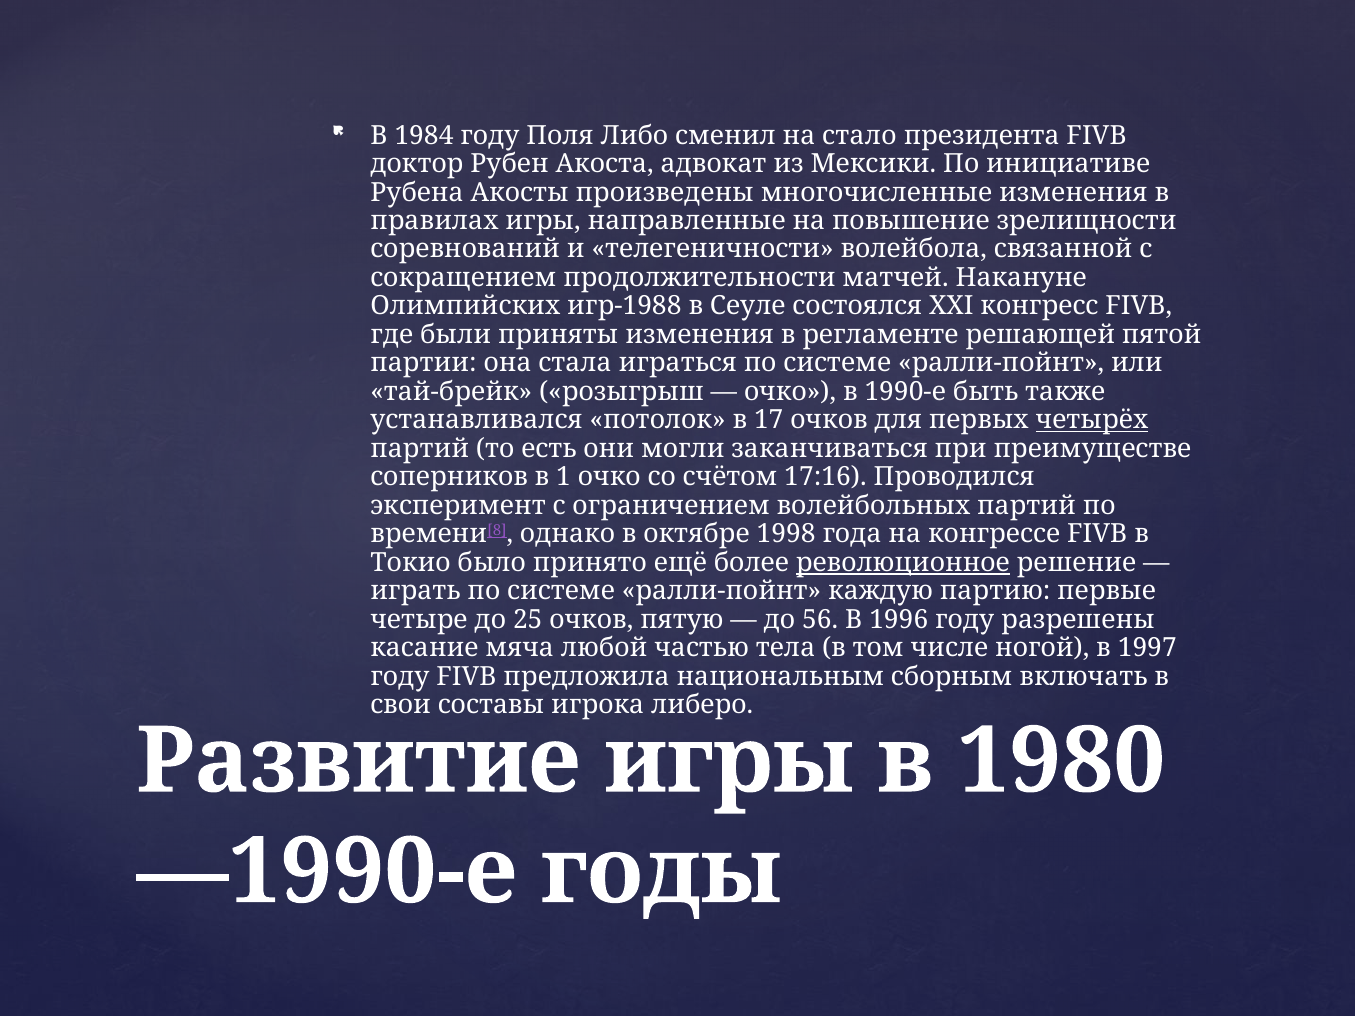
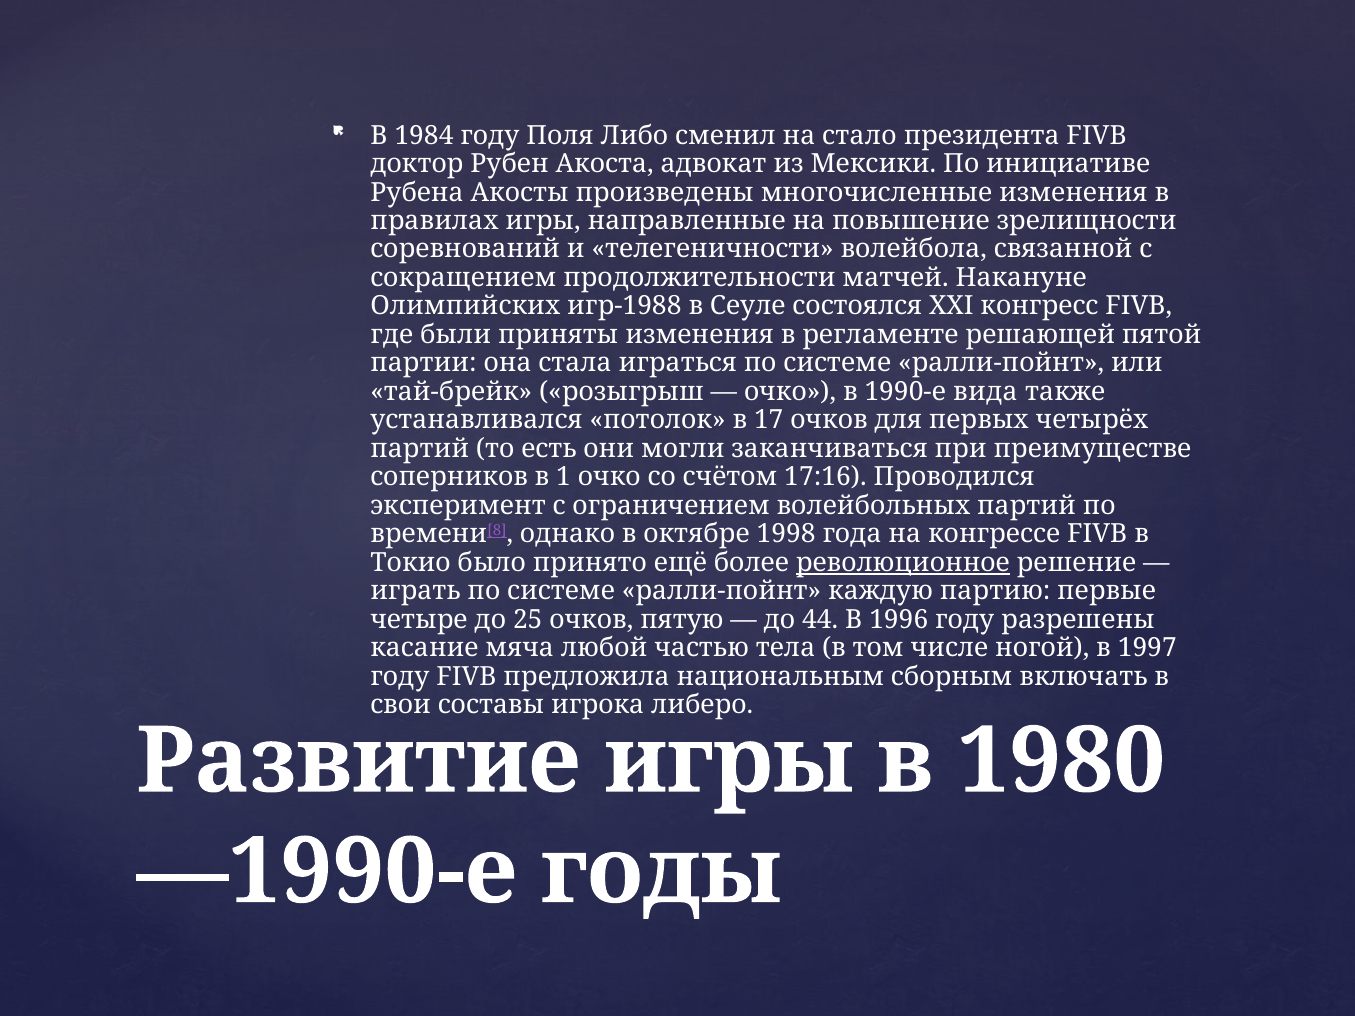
быть: быть -> вида (985, 392)
четырёх underline: present -> none (1092, 420)
56: 56 -> 44 (820, 620)
